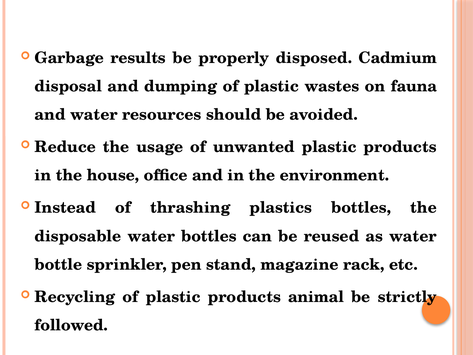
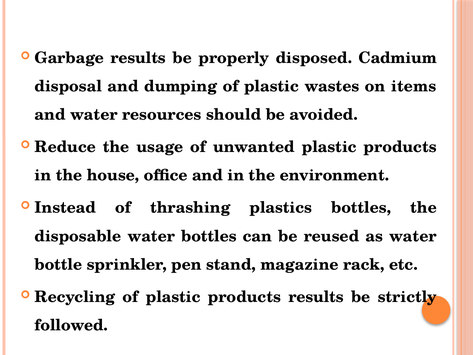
fauna: fauna -> items (414, 86)
products animal: animal -> results (316, 297)
